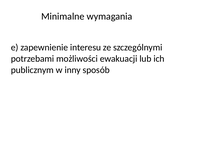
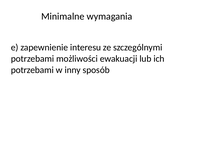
publicznym: publicznym -> potrzebami (32, 70)
